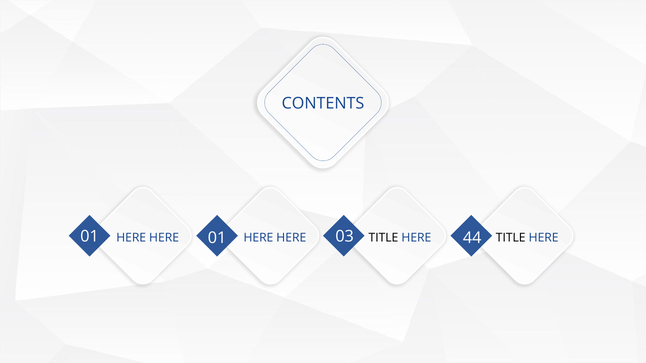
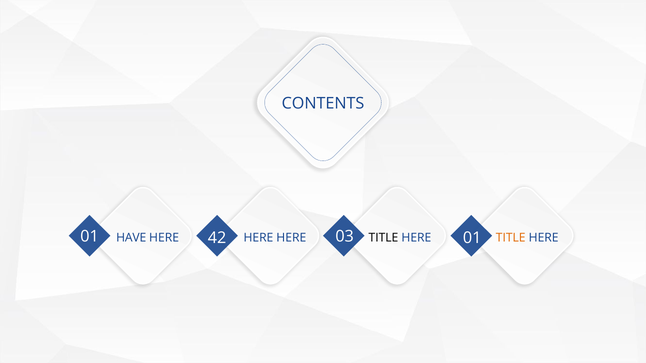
01 01: 01 -> 42 (217, 238)
03 44: 44 -> 01 (472, 238)
HERE: HERE -> HAVE (131, 238)
TITLE colour: black -> orange (511, 238)
